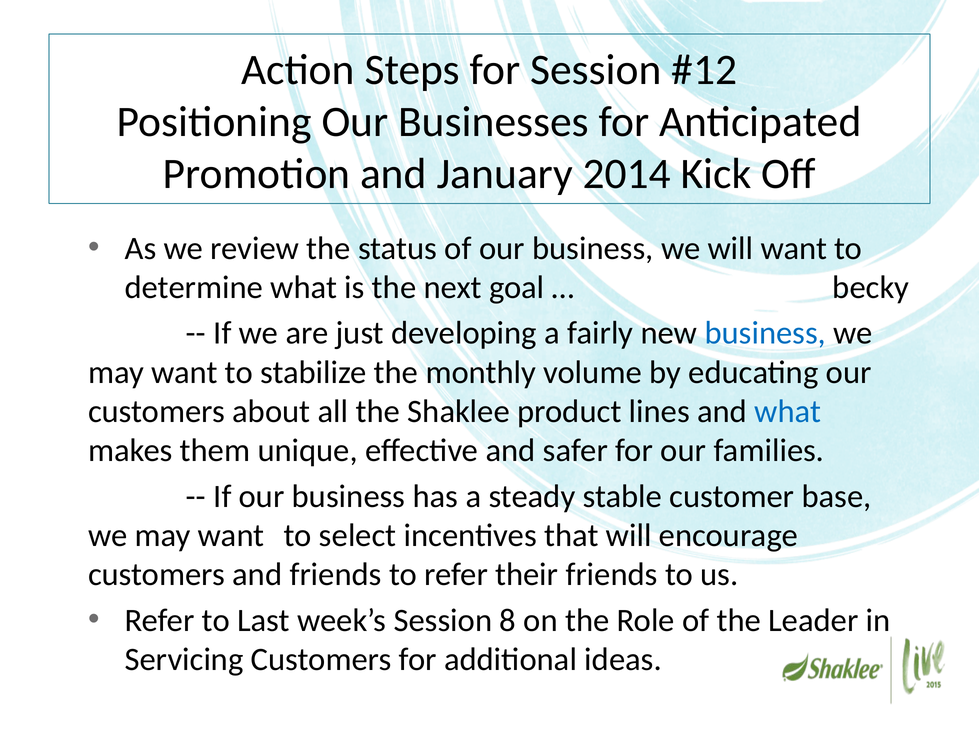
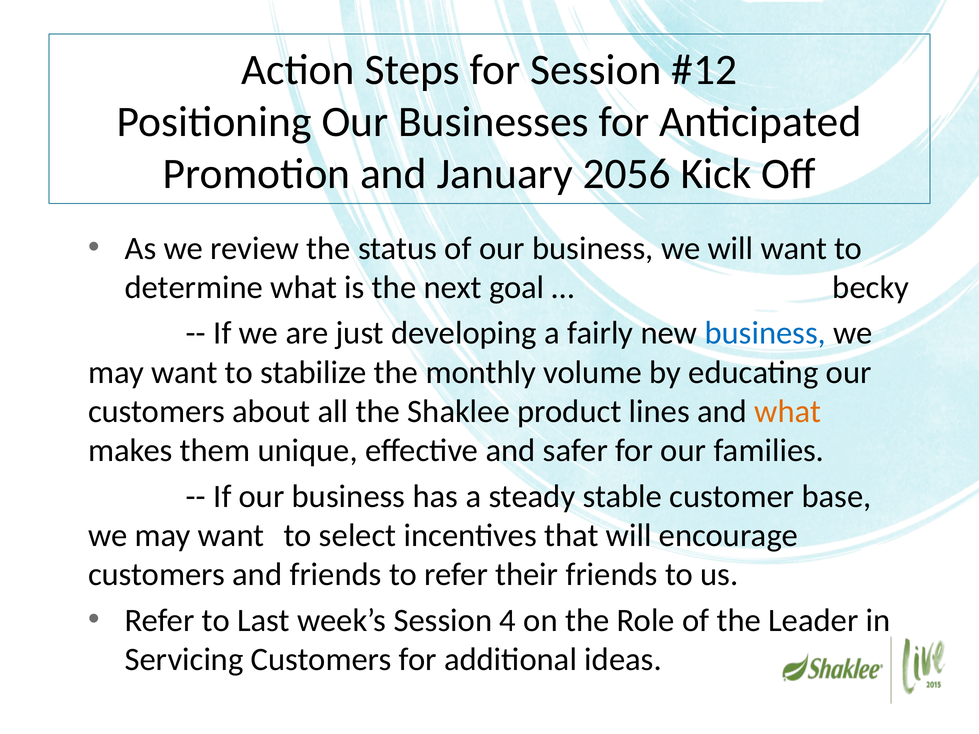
2014: 2014 -> 2056 (627, 174)
what colour: blue -> orange (788, 412)
8: 8 -> 4 (508, 620)
